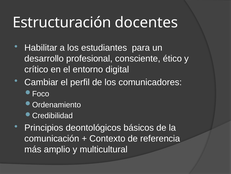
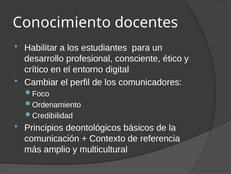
Estructuración: Estructuración -> Conocimiento (62, 22)
